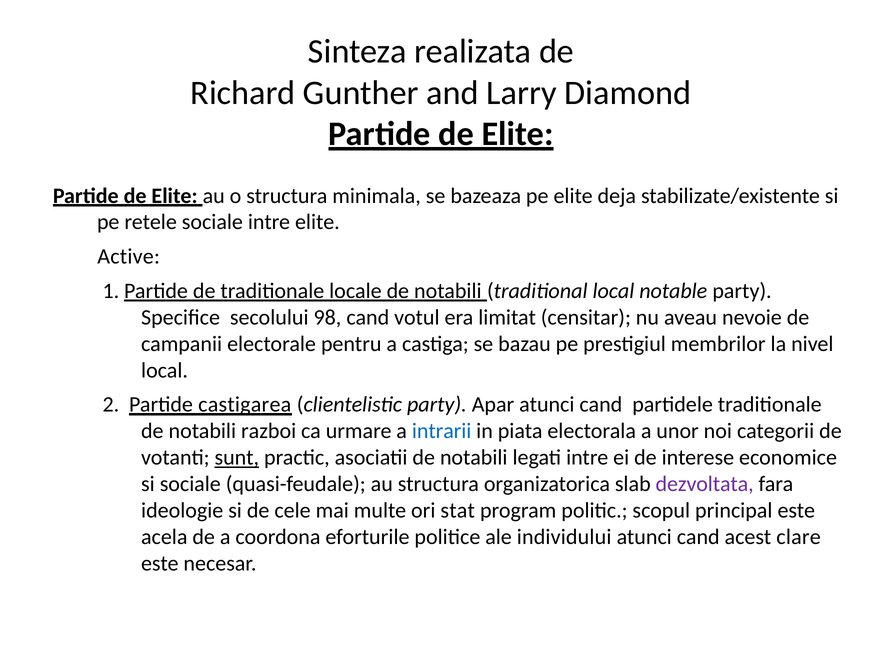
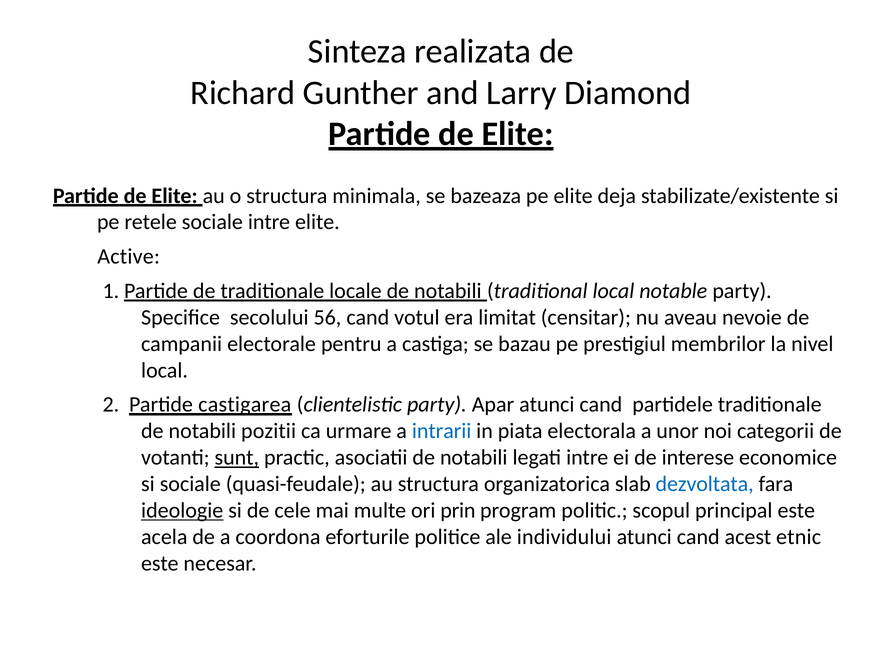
98: 98 -> 56 (327, 317)
razboi: razboi -> pozitii (269, 431)
dezvoltata colour: purple -> blue (705, 484)
ideologie underline: none -> present (182, 510)
stat: stat -> prin (458, 510)
clare: clare -> etnic (799, 537)
